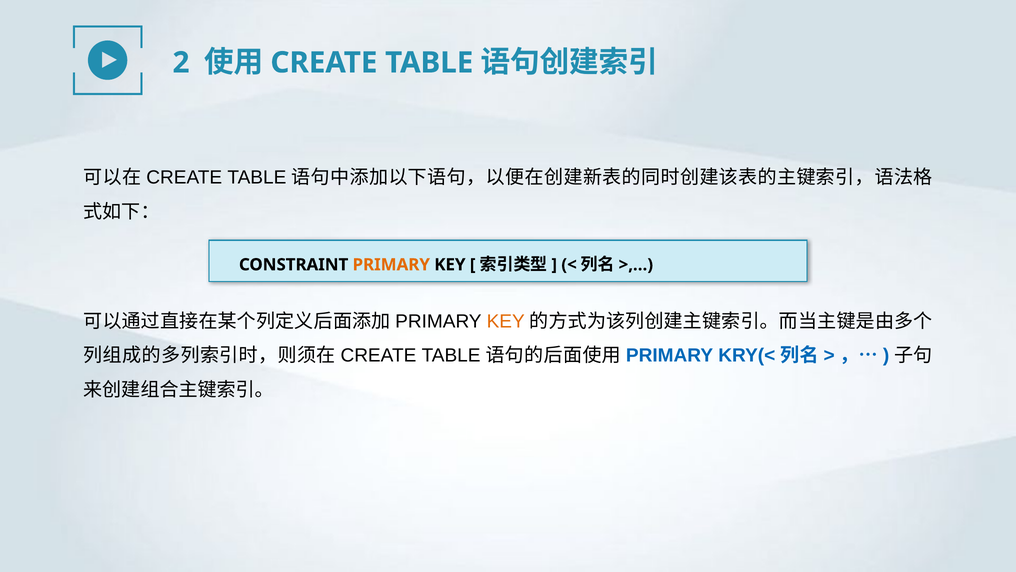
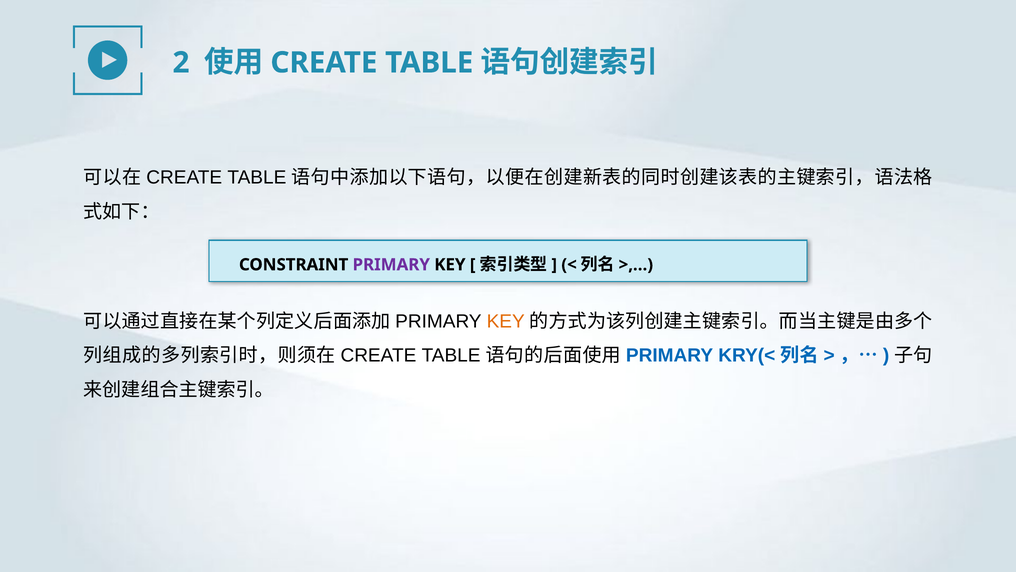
PRIMARY colour: orange -> purple (391, 264)
